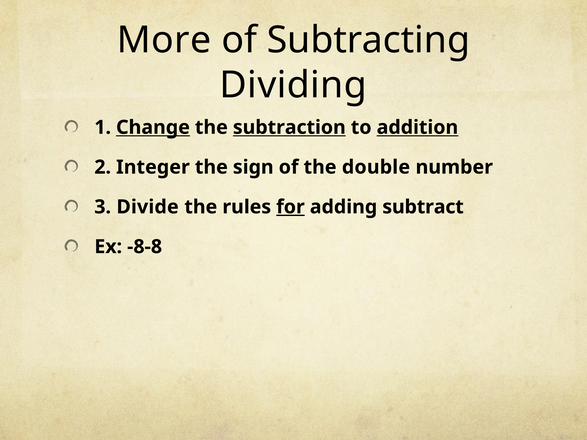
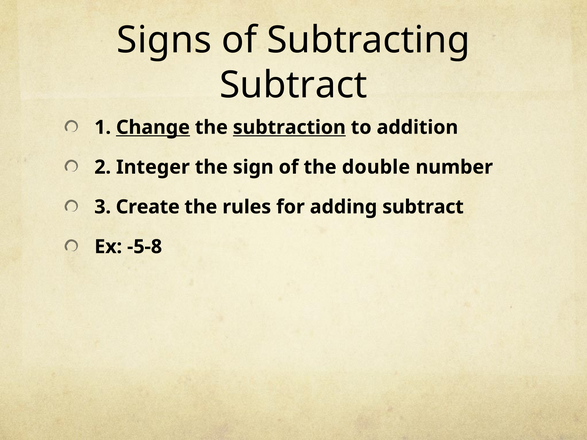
More: More -> Signs (164, 40)
Dividing: Dividing -> Subtract (293, 85)
addition underline: present -> none (417, 127)
Divide: Divide -> Create (148, 207)
for underline: present -> none (290, 207)
-8-8: -8-8 -> -5-8 (145, 247)
